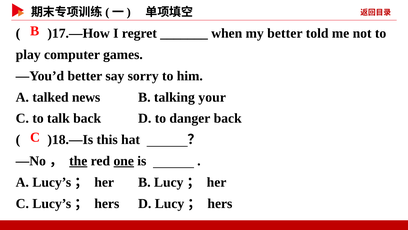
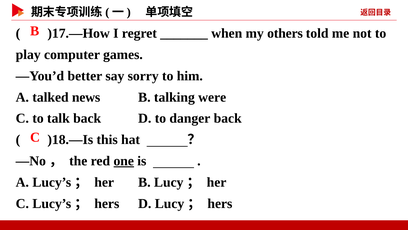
my better: better -> others (285, 33)
your: your -> were (212, 97)
the underline: present -> none (78, 161)
